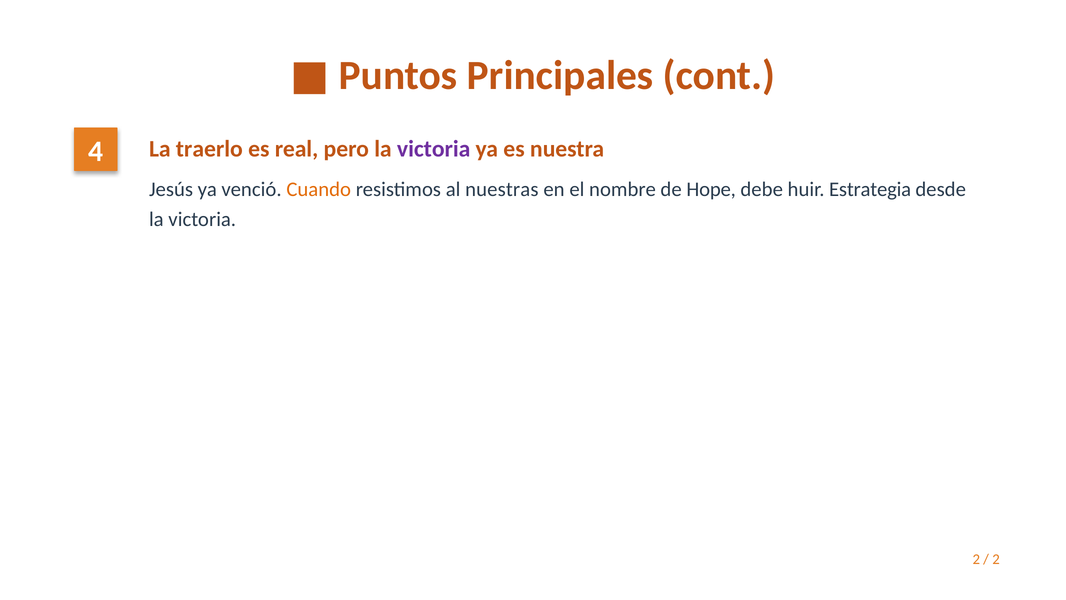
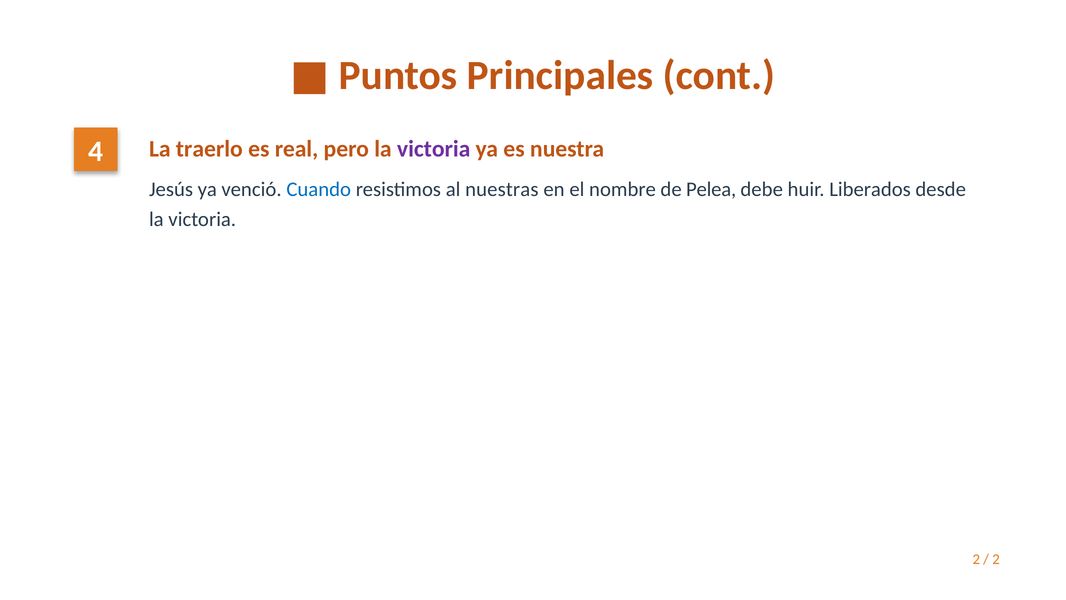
Cuando colour: orange -> blue (319, 189)
Hope: Hope -> Pelea (711, 189)
Estrategia: Estrategia -> Liberados (870, 189)
